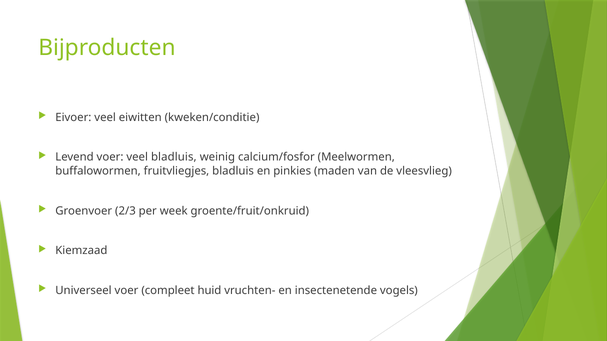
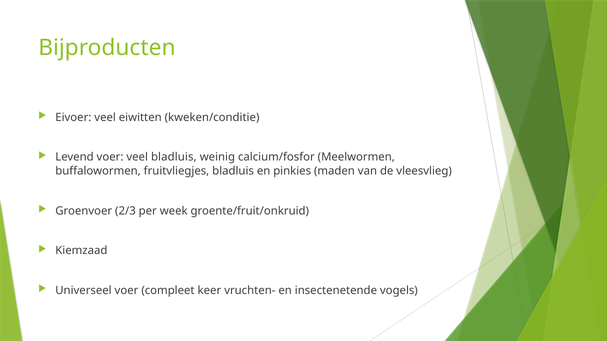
huid: huid -> keer (209, 291)
